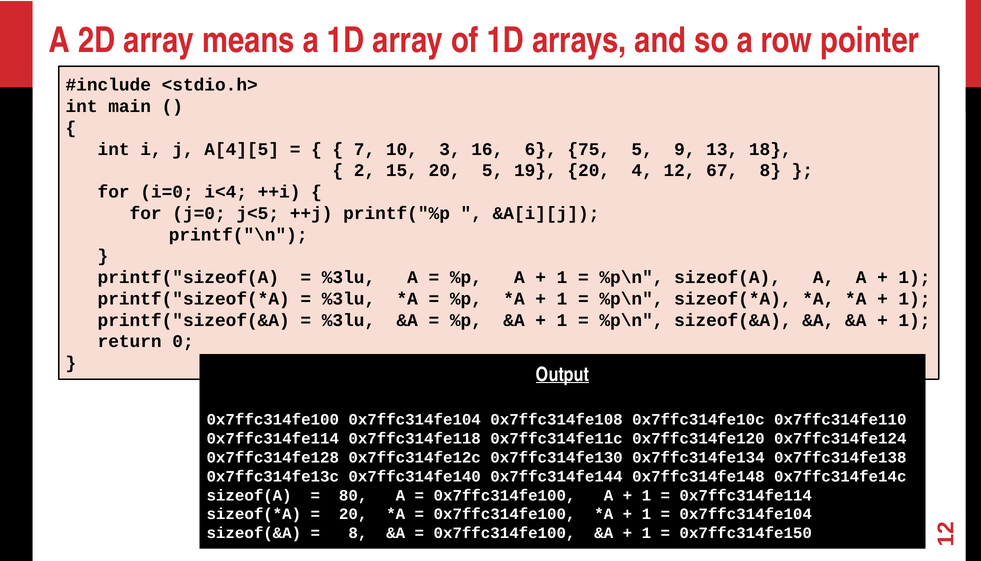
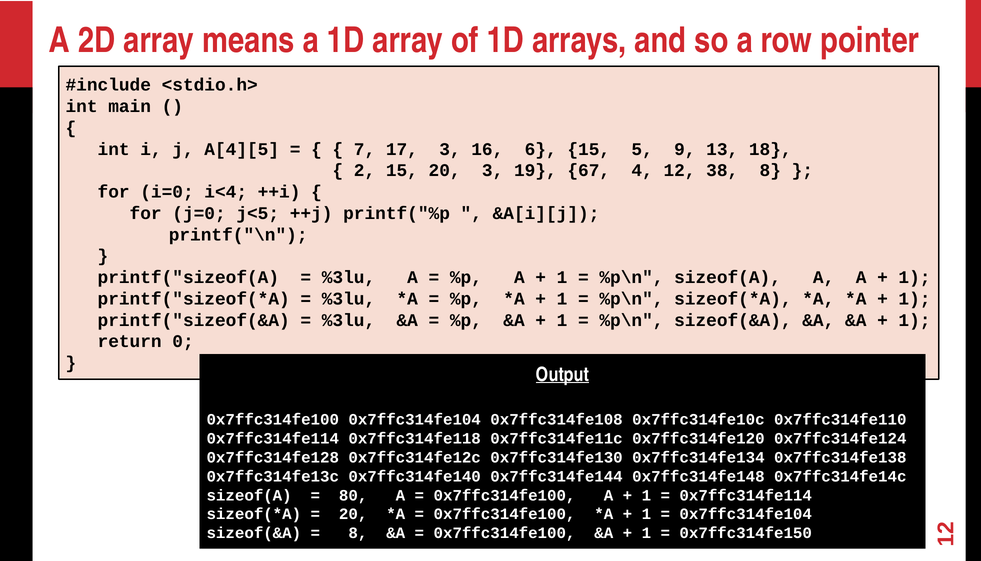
10: 10 -> 17 (402, 149)
6 75: 75 -> 15 (589, 149)
20 5: 5 -> 3 (493, 170)
19 20: 20 -> 67 (589, 170)
67: 67 -> 38 (722, 170)
